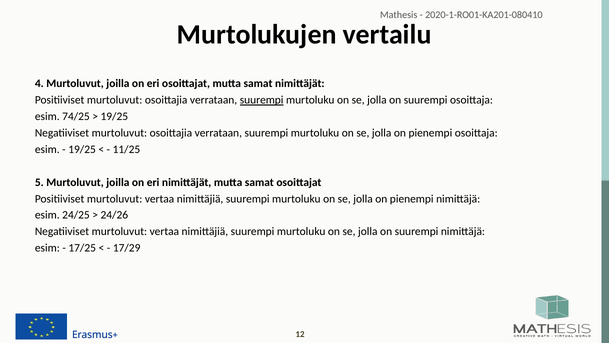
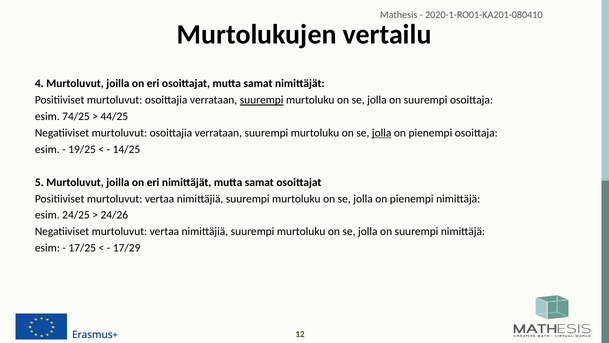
19/25: 19/25 -> 44/25 (114, 116)
jolla underline: none -> present (382, 133)
11/25: 11/25 -> 14/25 (126, 149)
